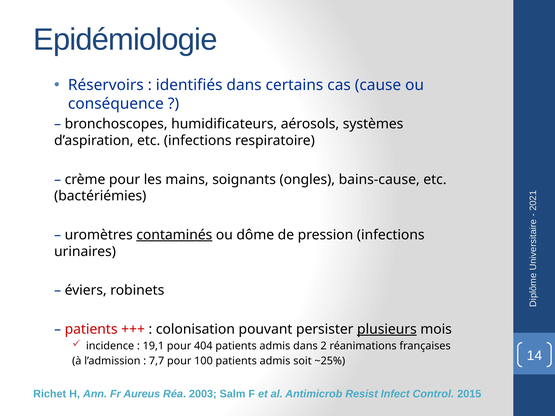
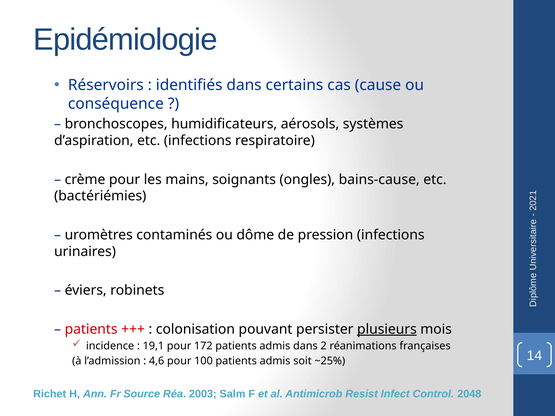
contaminés underline: present -> none (174, 235)
404: 404 -> 172 (203, 346)
7,7: 7,7 -> 4,6 (157, 361)
Aureus: Aureus -> Source (142, 394)
2015: 2015 -> 2048 (469, 394)
